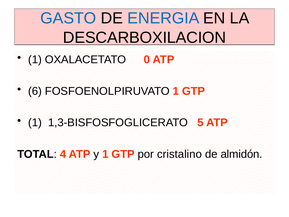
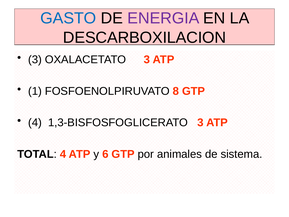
ENERGIA colour: blue -> purple (163, 18)
1: 1 -> 3 (35, 60)
OXALACETATO 0: 0 -> 3 (147, 60)
6: 6 -> 1 (35, 91)
FOSFOENOLPIRUVATO 1: 1 -> 8 (176, 91)
1: 1 -> 4 (35, 123)
1,3-BISFOSFOGLICERATO 5: 5 -> 3 (200, 123)
y 1: 1 -> 6 (105, 154)
cristalino: cristalino -> animales (179, 154)
almidón: almidón -> sistema (241, 154)
